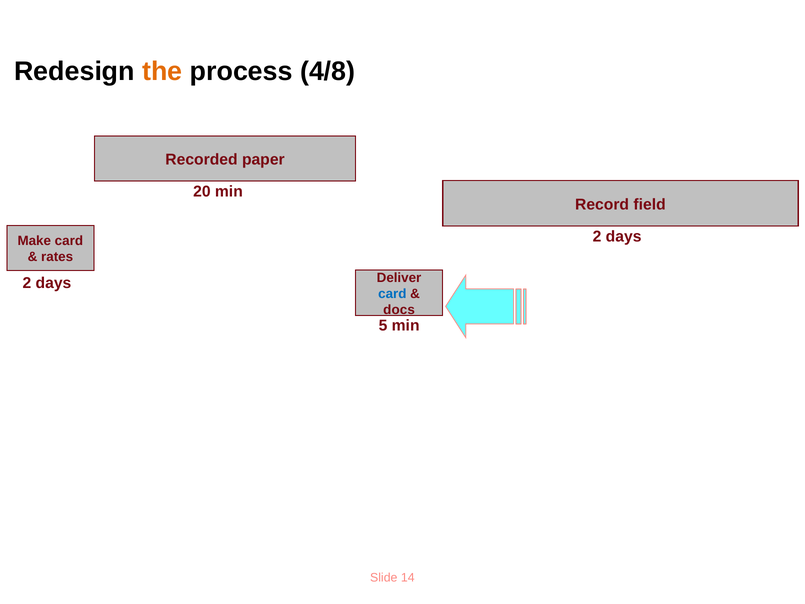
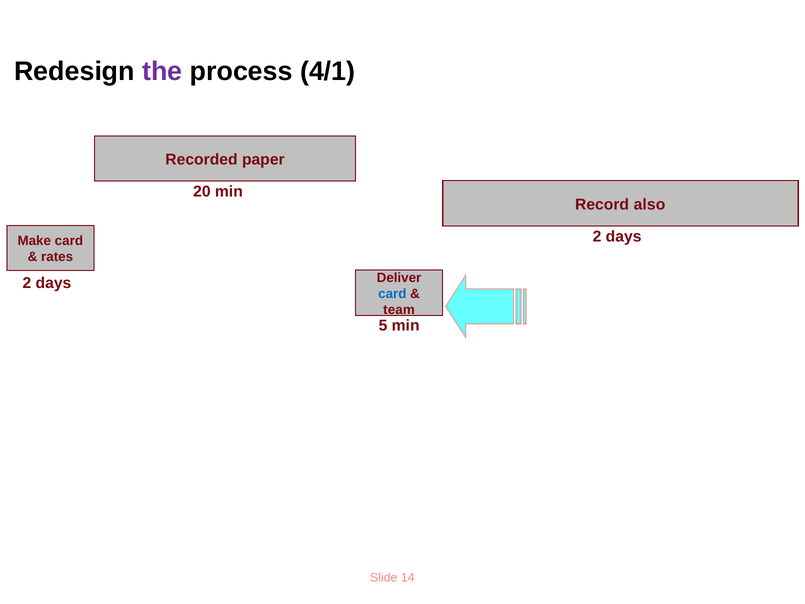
the colour: orange -> purple (162, 72)
4/8: 4/8 -> 4/1 (328, 72)
field: field -> also (650, 204)
docs: docs -> team (399, 310)
